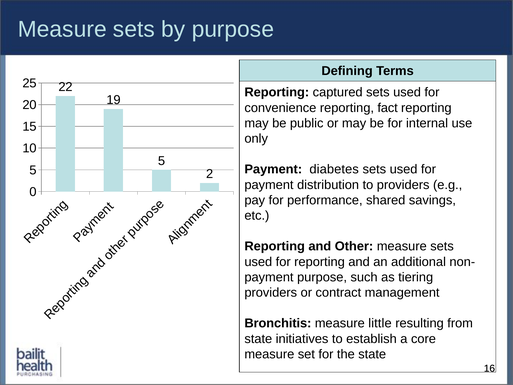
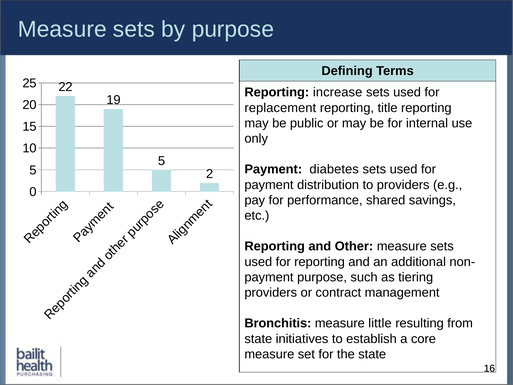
captured: captured -> increase (338, 92)
convenience: convenience -> replacement (280, 108)
fact: fact -> title (388, 108)
